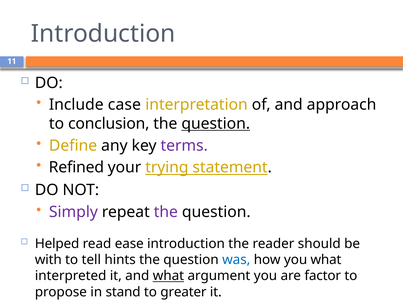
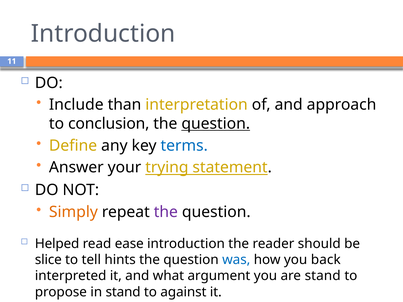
case: case -> than (124, 105)
terms colour: purple -> blue (184, 146)
Refined: Refined -> Answer (76, 168)
Simply colour: purple -> orange (73, 212)
with: with -> slice (48, 260)
you what: what -> back (326, 260)
what underline: present -> none (168, 276)
are factor: factor -> stand (323, 276)
greater: greater -> against (183, 292)
